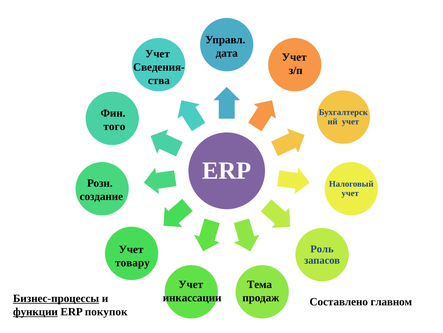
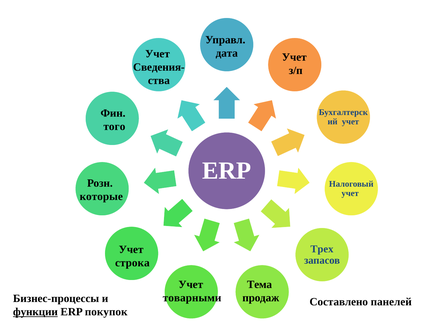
создание: создание -> которые (101, 196)
Роль: Роль -> Трех (322, 248)
товару: товару -> строка (132, 262)
инкассации: инкассации -> товарными (192, 297)
Бизнес-процессы underline: present -> none (56, 298)
главном: главном -> панелей (391, 301)
